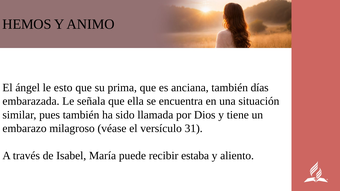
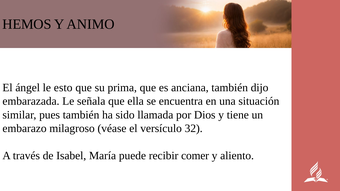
días: días -> dijo (260, 88)
31: 31 -> 32 (194, 129)
estaba: estaba -> comer (195, 156)
